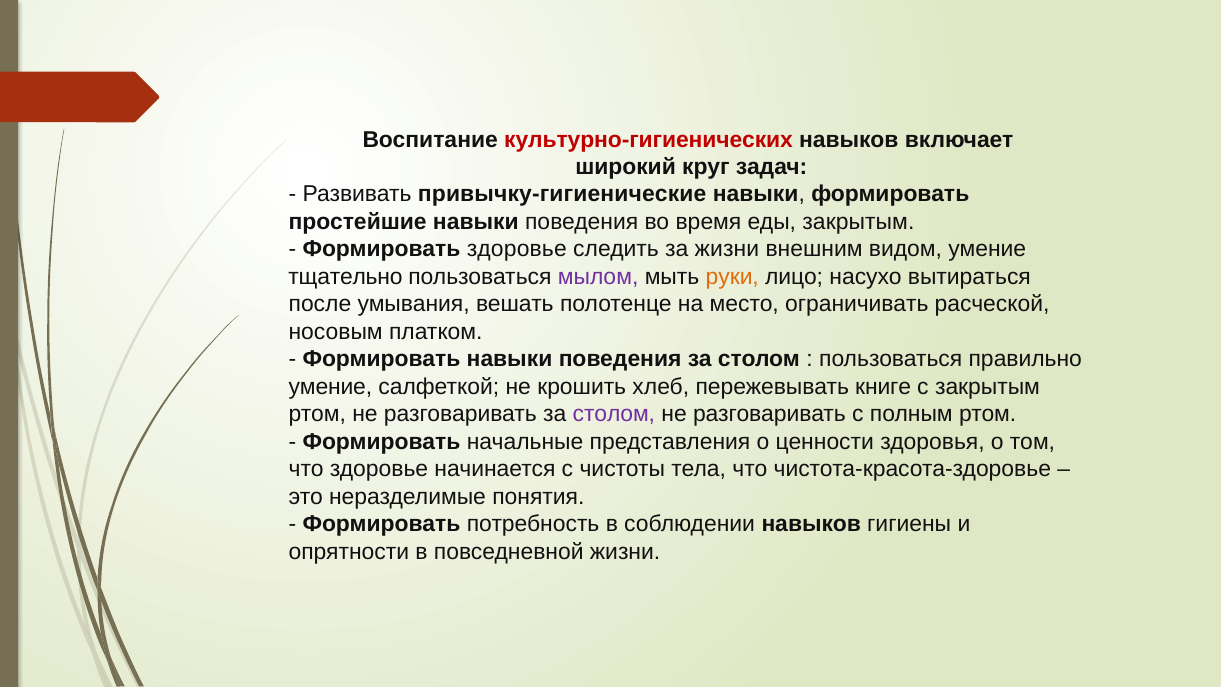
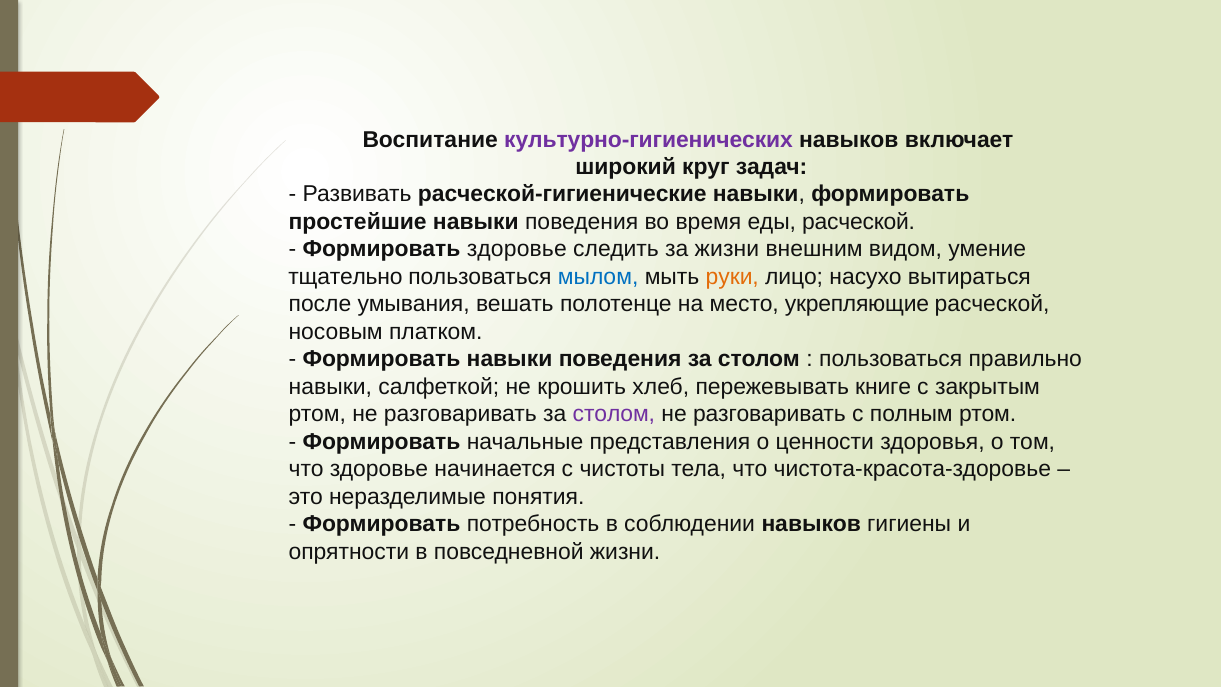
культурно-гигиенических colour: red -> purple (649, 139)
привычку-гигиенические: привычку-гигиенические -> расческой-гигиенические (562, 194)
еды закрытым: закрытым -> расческой (859, 222)
мылом colour: purple -> blue (598, 277)
ограничивать: ограничивать -> укрепляющие (857, 304)
умение: умение -> навыки (330, 387)
